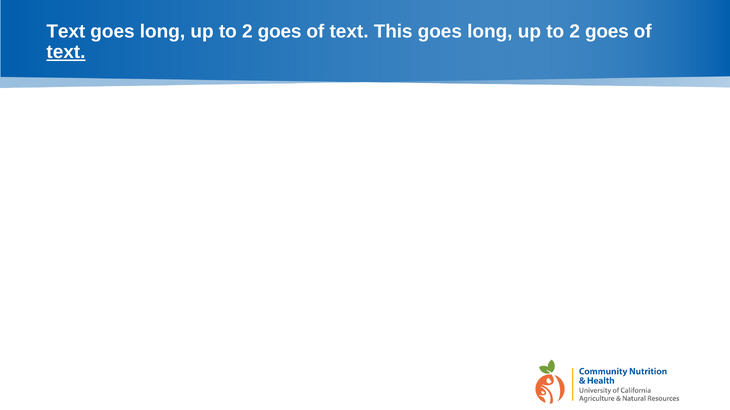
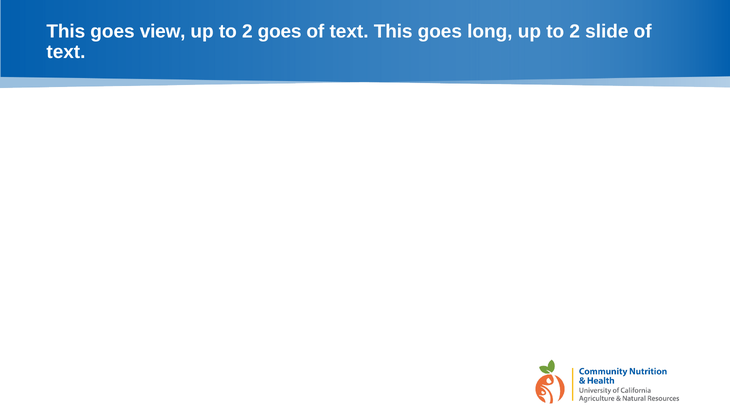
Text: Text -> This (66, 32)
long: long -> view (163, 32)
goes: goes -> slide (607, 32)
text underline: present -> none (66, 52)
